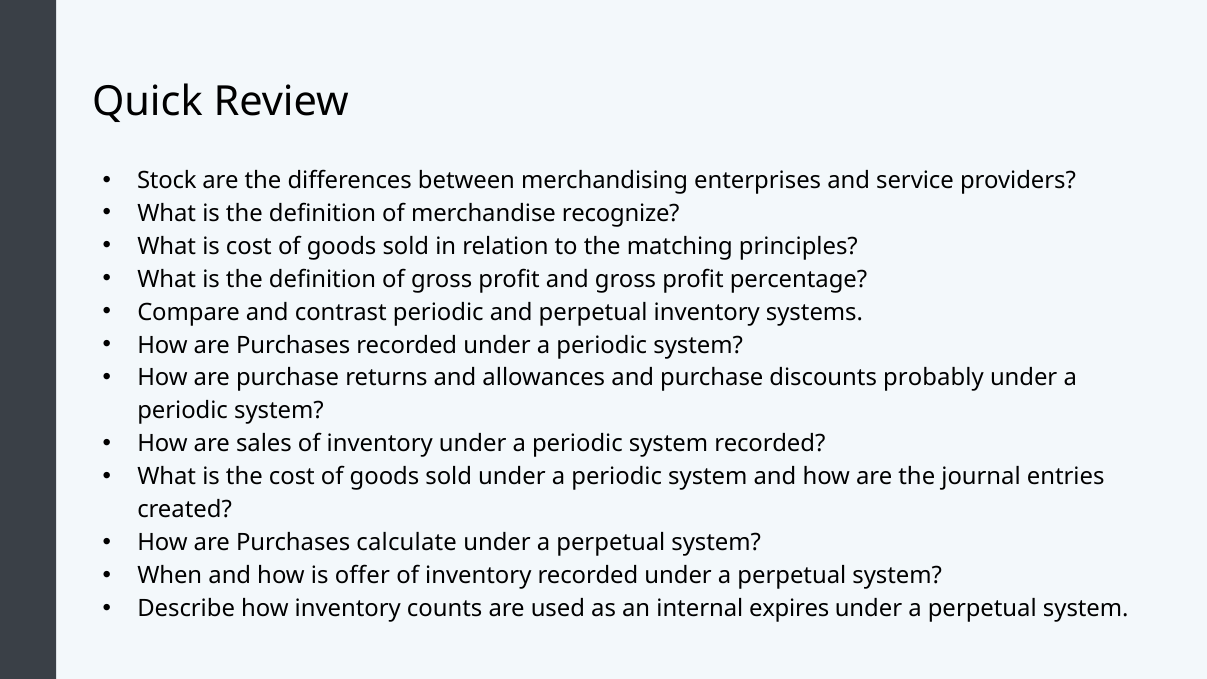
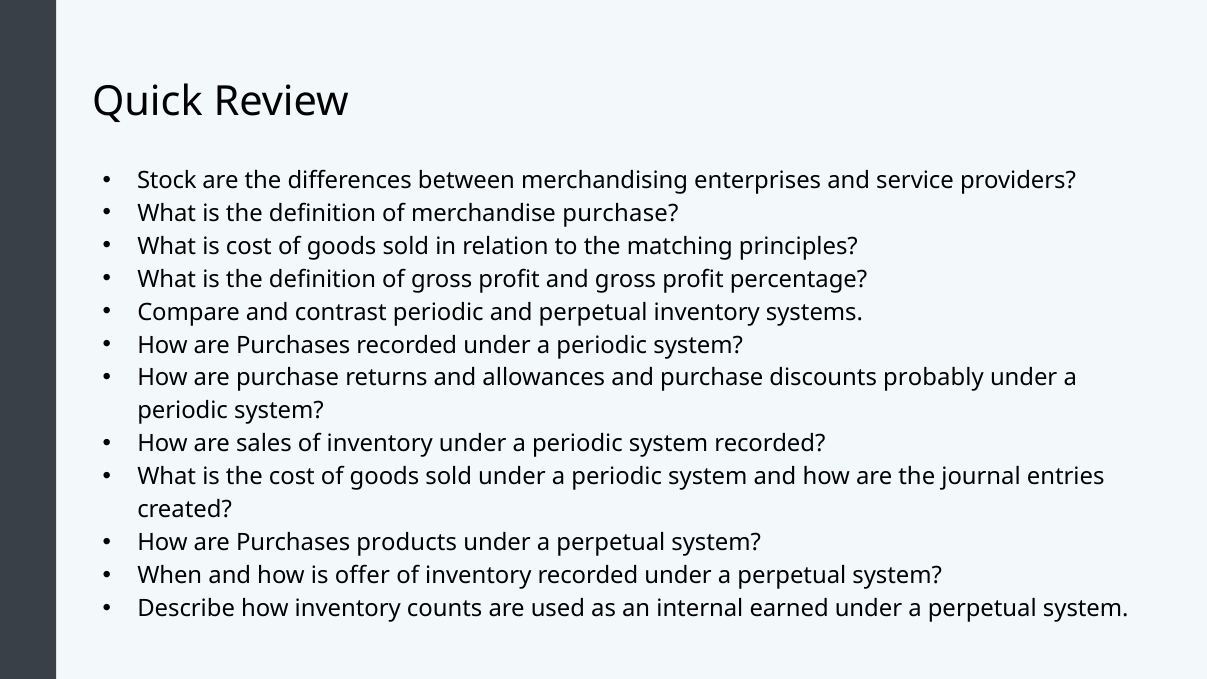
merchandise recognize: recognize -> purchase (620, 213)
calculate: calculate -> products (407, 543)
expires: expires -> earned (789, 609)
